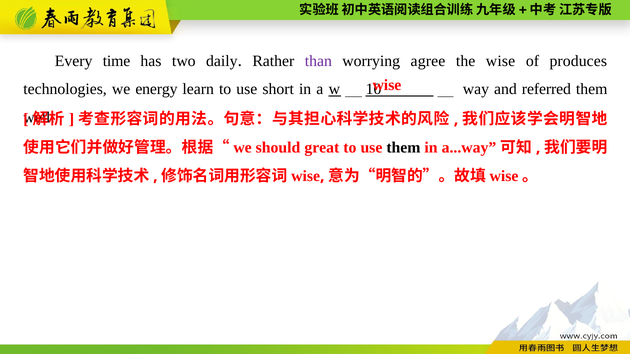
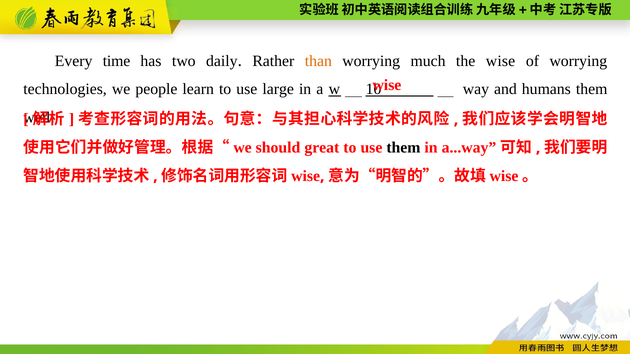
than colour: purple -> orange (318, 61)
agree: agree -> much (428, 61)
of produces: produces -> worrying (578, 61)
energy: energy -> people (156, 89)
short: short -> large (278, 89)
referred: referred -> humans (546, 89)
